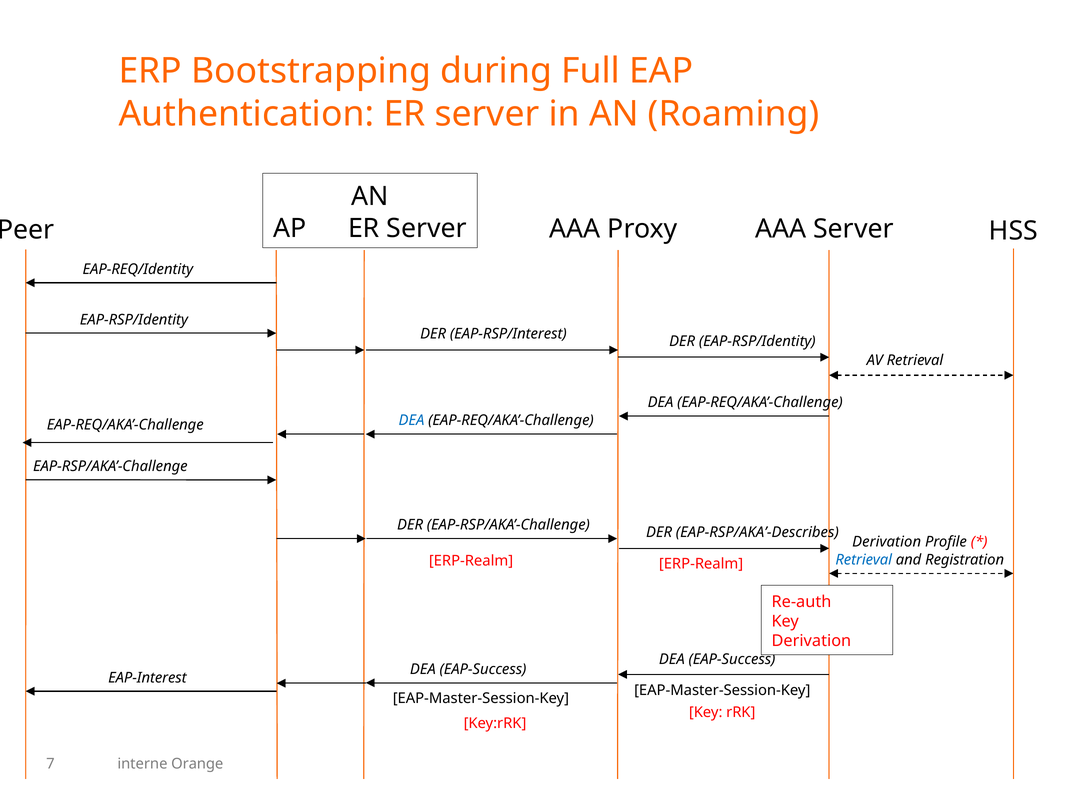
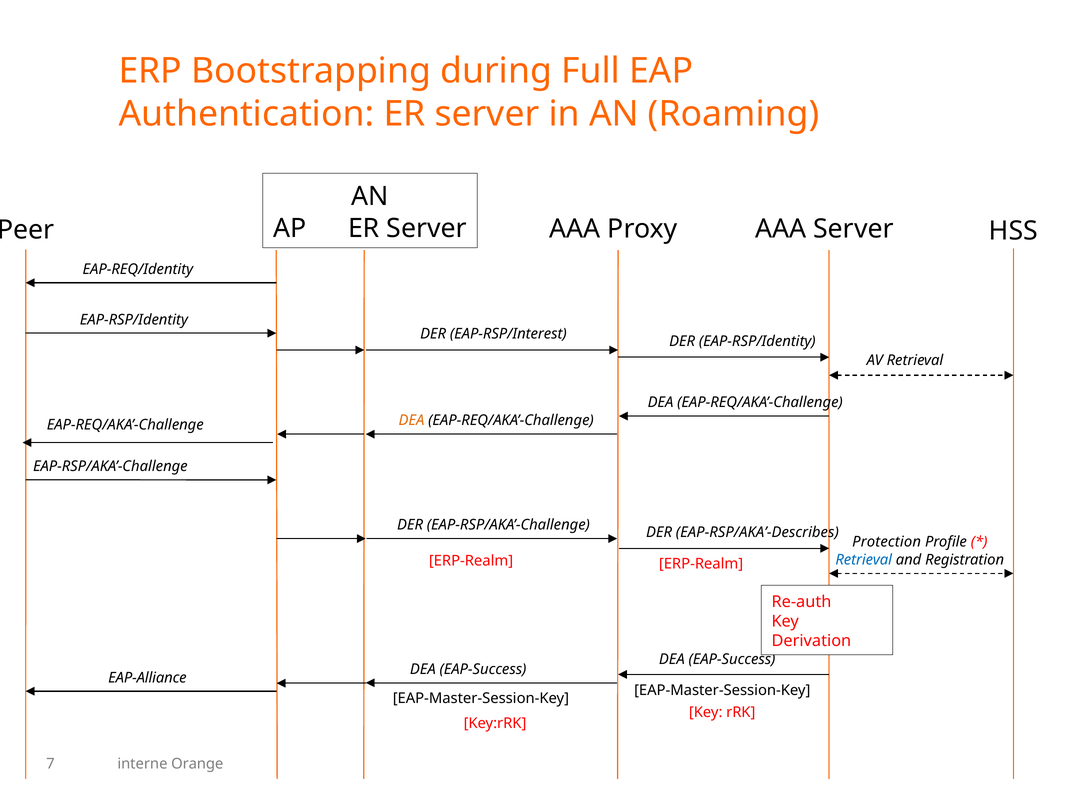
DEA colour: blue -> orange (412, 421)
Derivation: Derivation -> Protection (887, 542)
EAP-Interest: EAP-Interest -> EAP-Alliance (147, 678)
